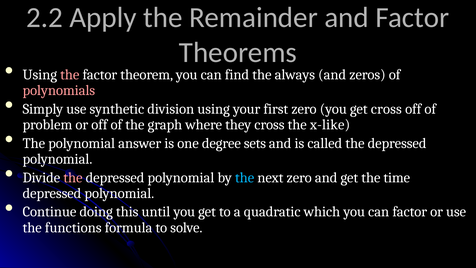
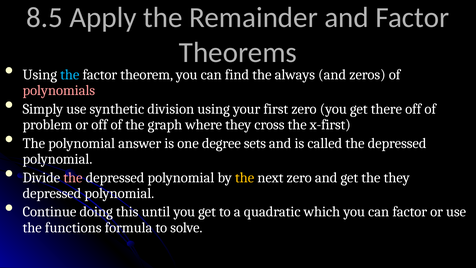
2.2: 2.2 -> 8.5 (44, 18)
the colour: pink -> light blue (70, 75)
get cross: cross -> there (386, 109)
x-like: x-like -> x-first (330, 125)
the colour: light blue -> yellow (245, 177)
the time: time -> they (397, 177)
